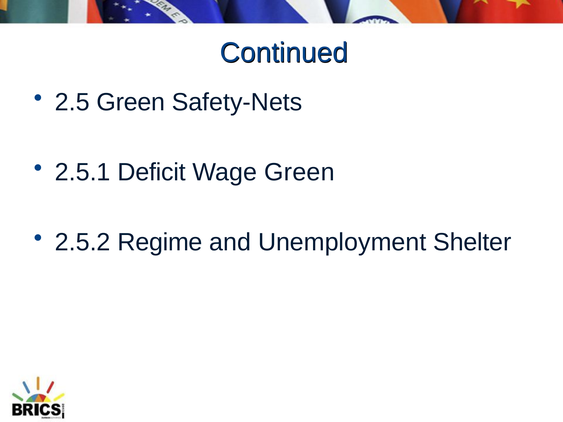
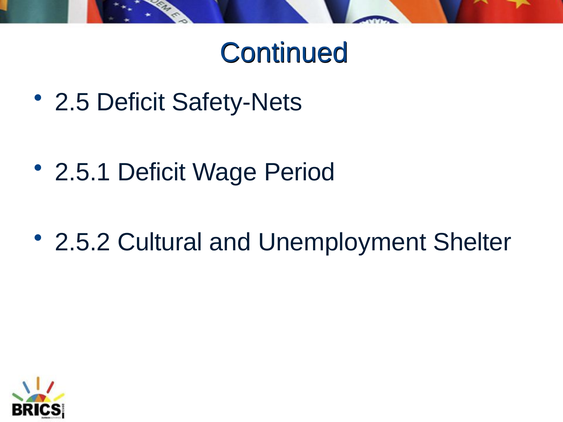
2.5 Green: Green -> Deficit (131, 102)
Wage Green: Green -> Period (300, 172)
Regime: Regime -> Cultural (160, 242)
